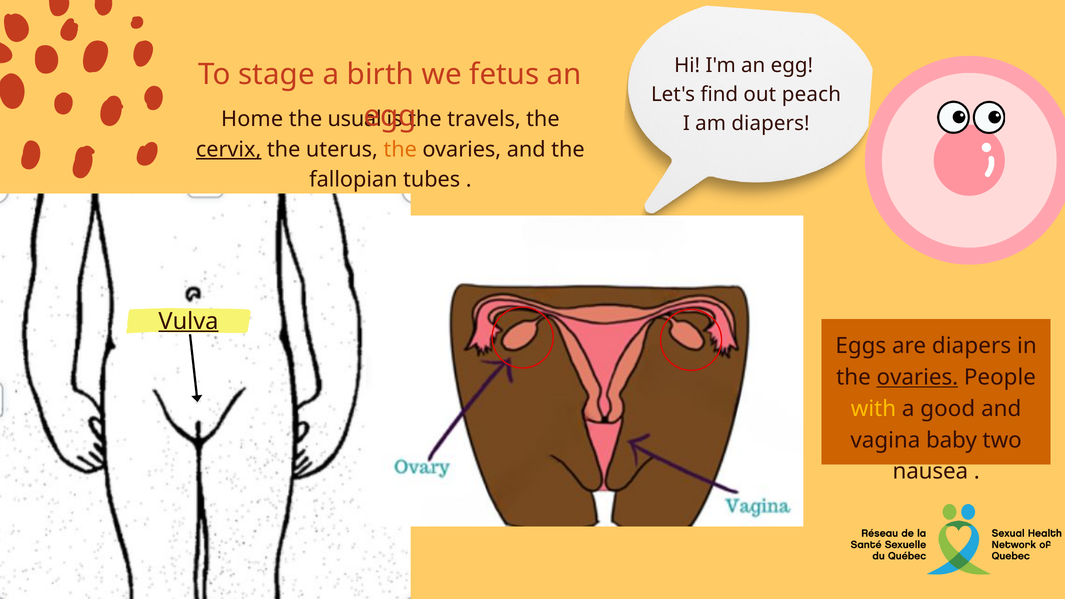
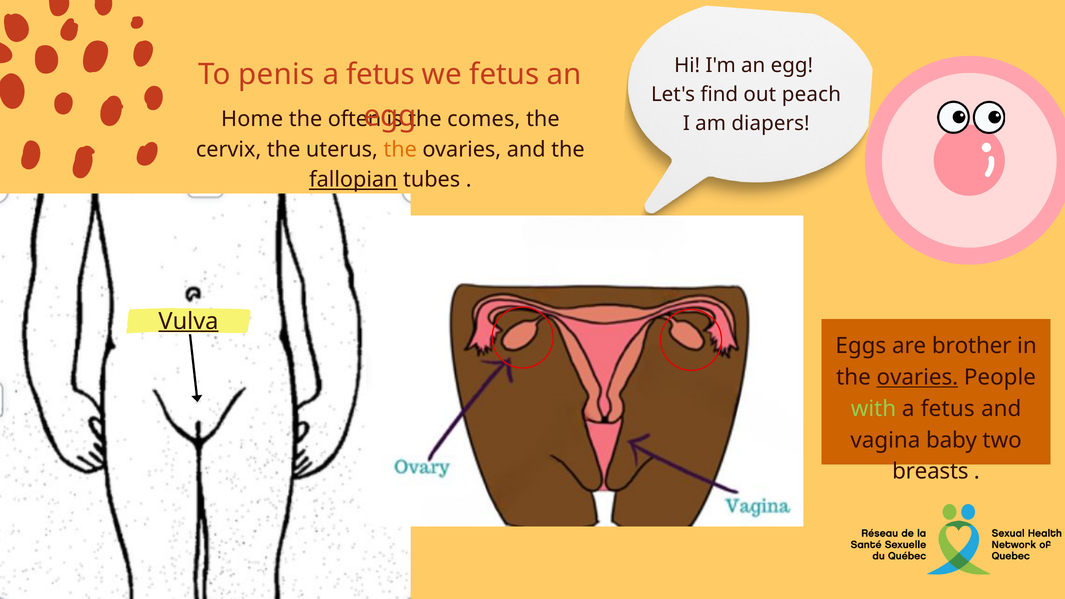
stage: stage -> penis (276, 75)
birth: birth -> fetus (381, 75)
usual: usual -> often (355, 119)
travels: travels -> comes (484, 119)
cervix underline: present -> none (229, 149)
fallopian underline: none -> present (353, 180)
are diapers: diapers -> brother (972, 346)
with colour: yellow -> light green (873, 409)
good: good -> fetus (948, 409)
nausea: nausea -> breasts (930, 472)
